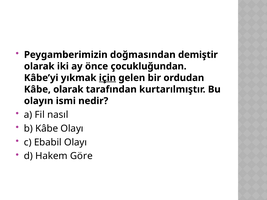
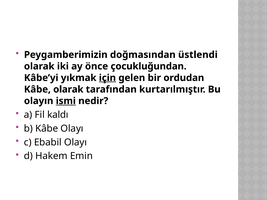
demiştir: demiştir -> üstlendi (198, 55)
ismi underline: none -> present (66, 101)
nasıl: nasıl -> kaldı (58, 115)
Göre: Göre -> Emin (81, 156)
